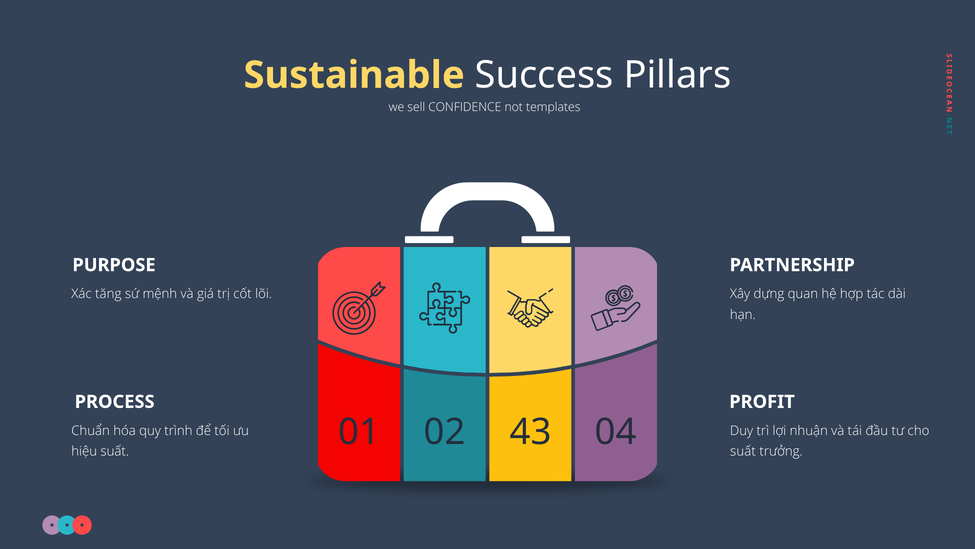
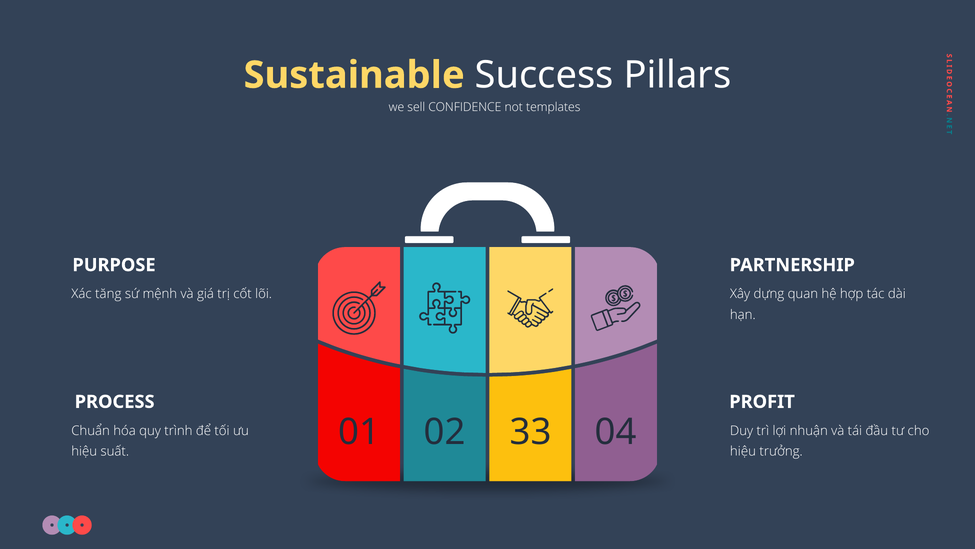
43: 43 -> 33 (531, 432)
suất: suất -> hiệu (743, 451)
